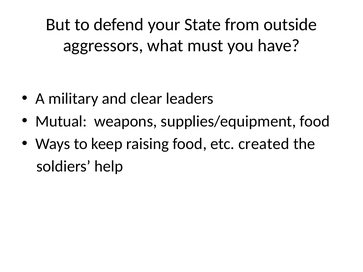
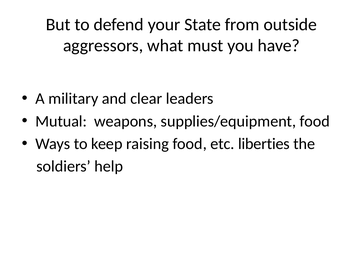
created: created -> liberties (264, 144)
